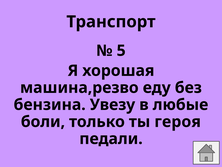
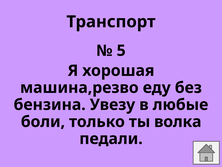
героя: героя -> волка (178, 121)
